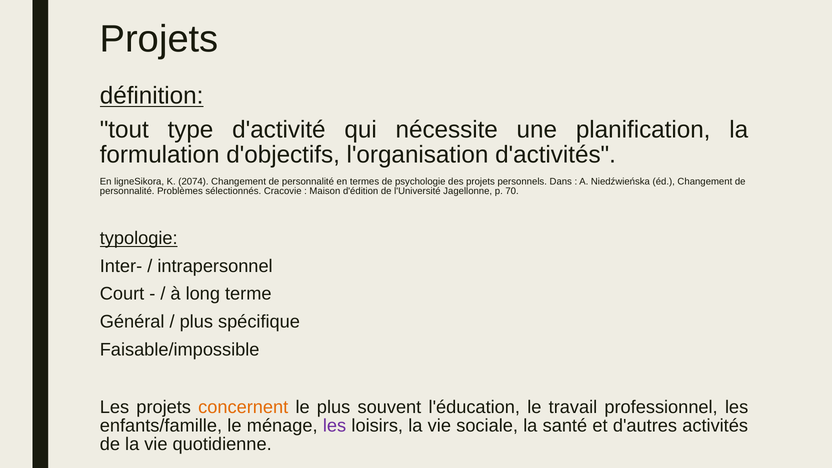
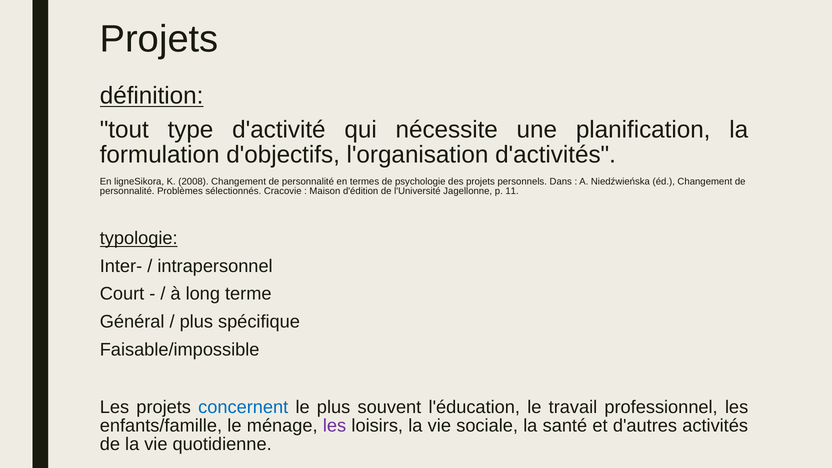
2074: 2074 -> 2008 (193, 181)
70: 70 -> 11 (512, 191)
concernent colour: orange -> blue (243, 407)
